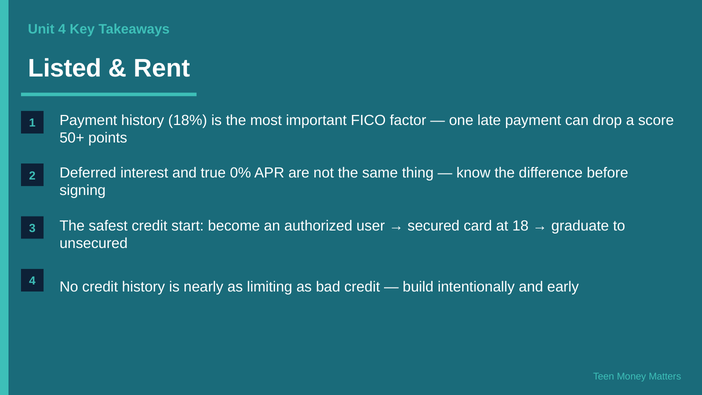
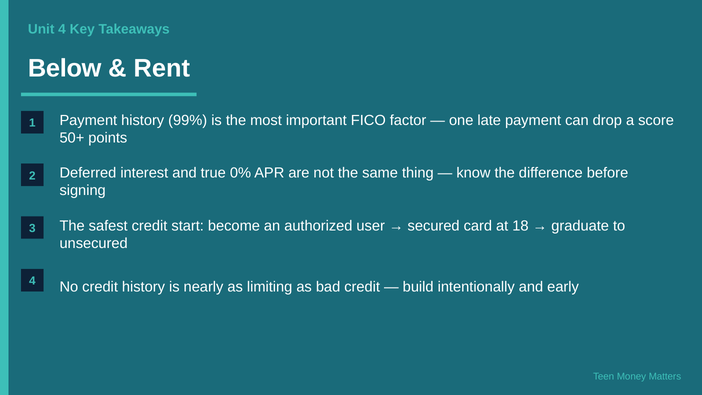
Listed: Listed -> Below (65, 68)
18%: 18% -> 99% (188, 120)
